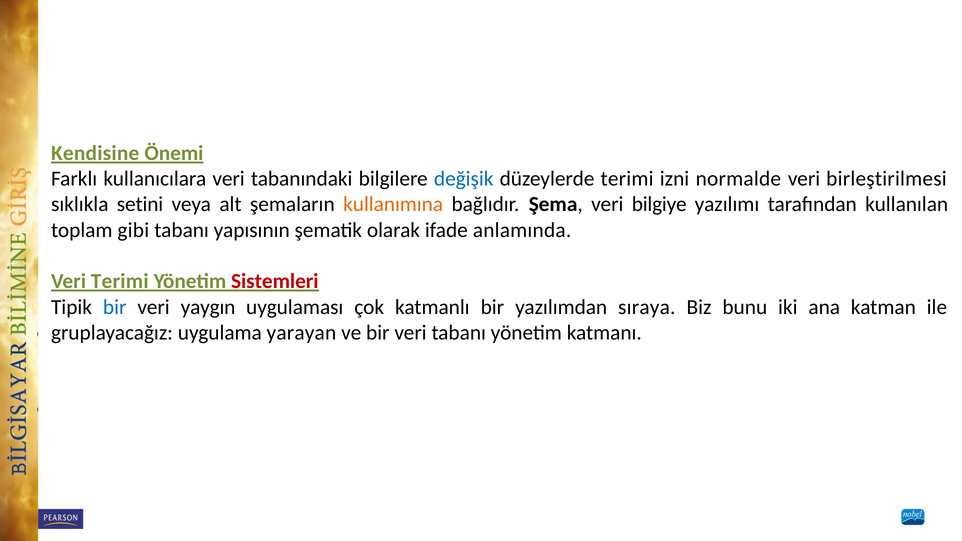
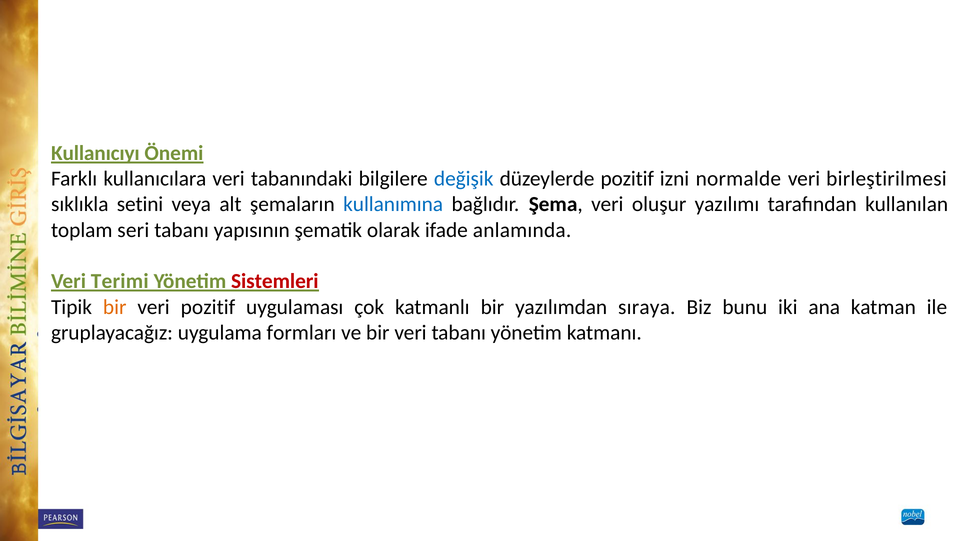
Kendisine: Kendisine -> Kullanıcıyı (95, 153)
düzeylerde terimi: terimi -> pozitif (627, 179)
kullanımına colour: orange -> blue (393, 204)
bilgiye: bilgiye -> oluşur (659, 204)
gibi: gibi -> seri (133, 230)
bir colour: blue -> orange (115, 307)
veri yaygın: yaygın -> pozitif (208, 307)
yarayan: yarayan -> formları (301, 333)
